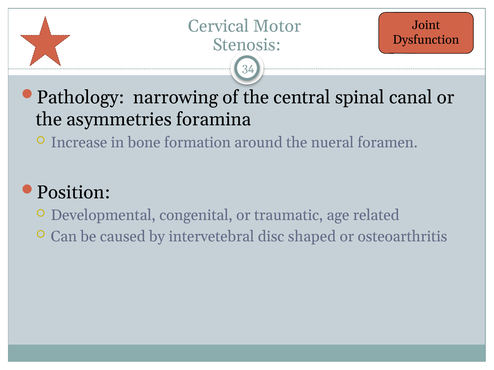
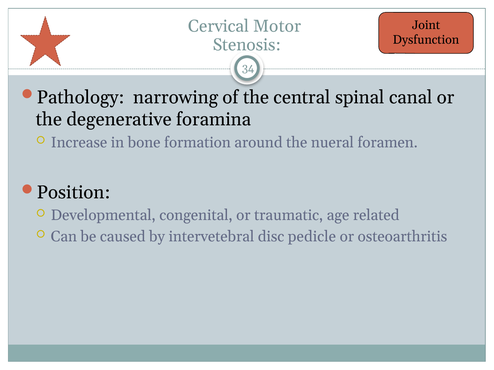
asymmetries: asymmetries -> degenerative (119, 120)
shaped: shaped -> pedicle (312, 237)
